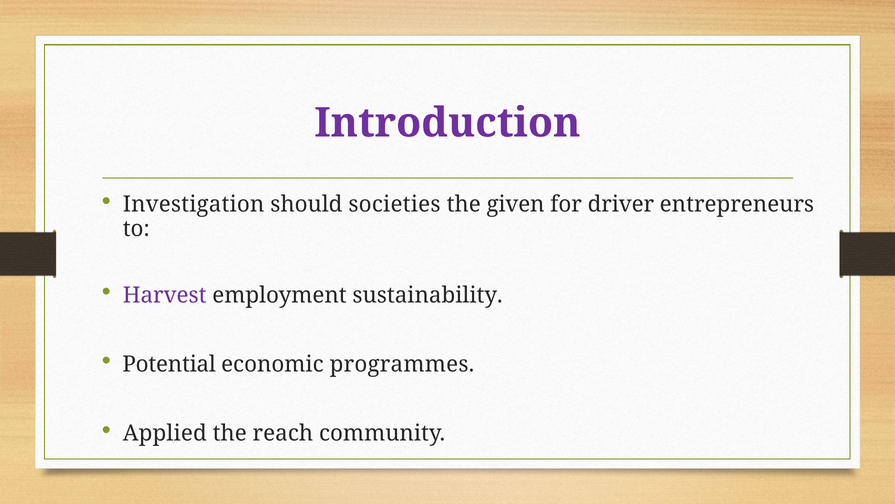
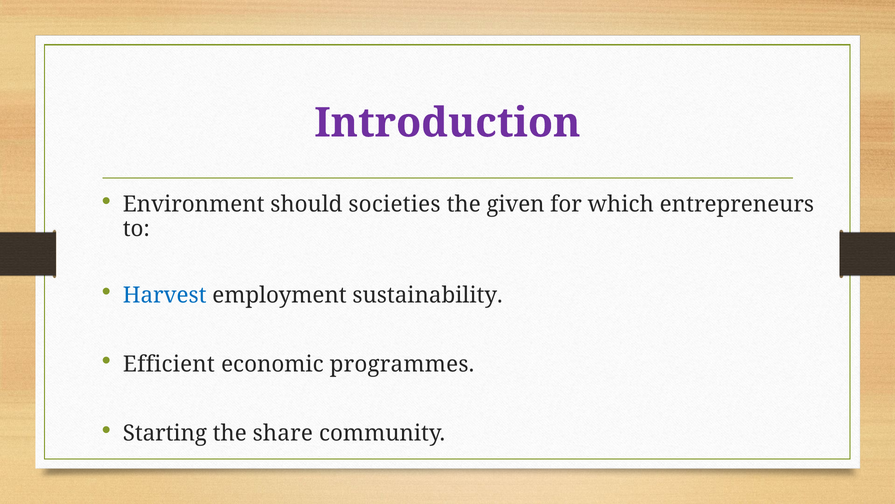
Investigation: Investigation -> Environment (194, 204)
driver: driver -> which (621, 204)
Harvest colour: purple -> blue (165, 295)
Potential: Potential -> Efficient (169, 364)
Applied: Applied -> Starting (165, 433)
reach: reach -> share (283, 433)
